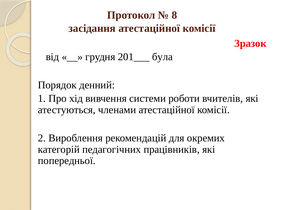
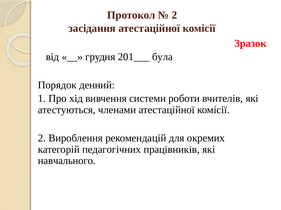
8: 8 -> 2 (174, 15)
попередньої: попередньої -> навчального (67, 161)
